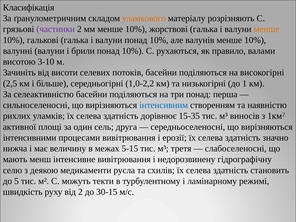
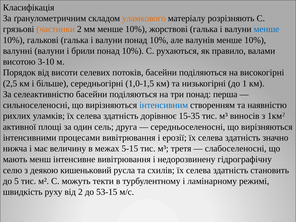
частинки colour: purple -> orange (56, 29)
менше colour: orange -> blue (266, 29)
Зачиніть: Зачиніть -> Порядок (19, 73)
1,0-2,2: 1,0-2,2 -> 1,0-1,5 (140, 83)
медикаменти: медикаменти -> кишеньковий (86, 170)
30-15: 30-15 -> 53-15 (107, 192)
